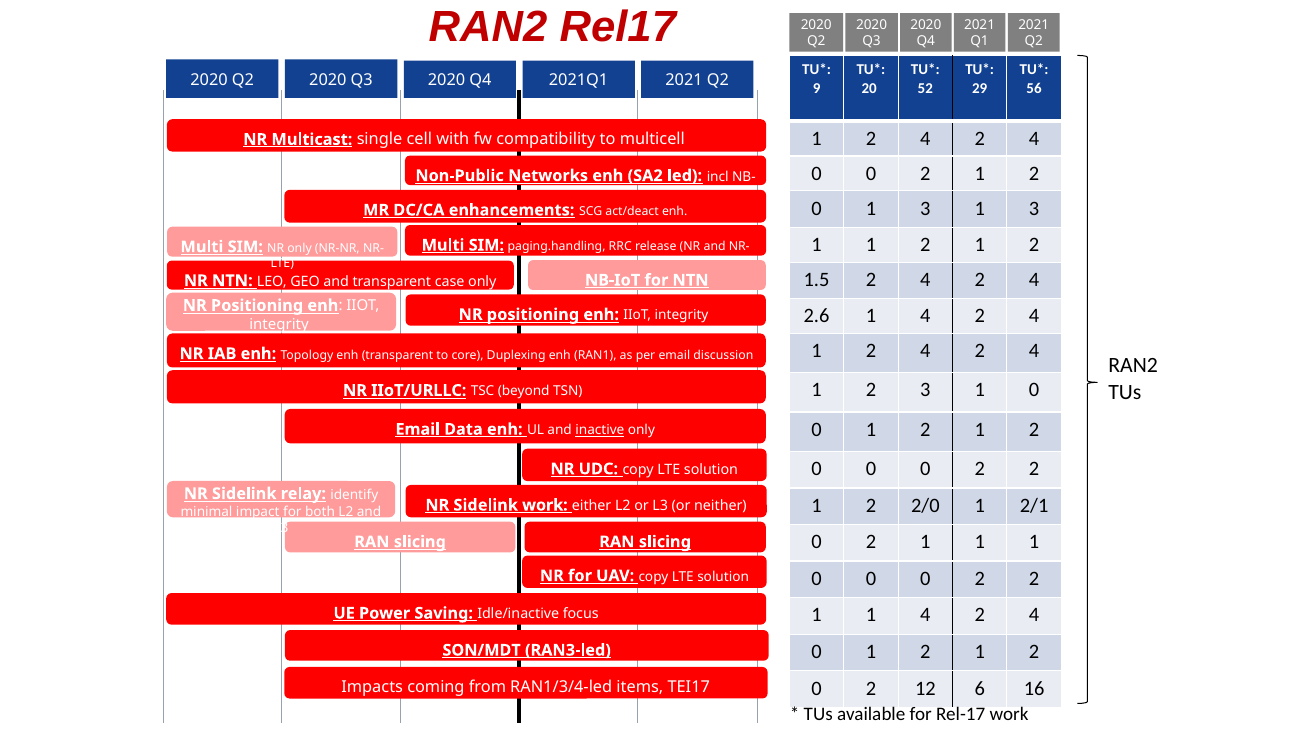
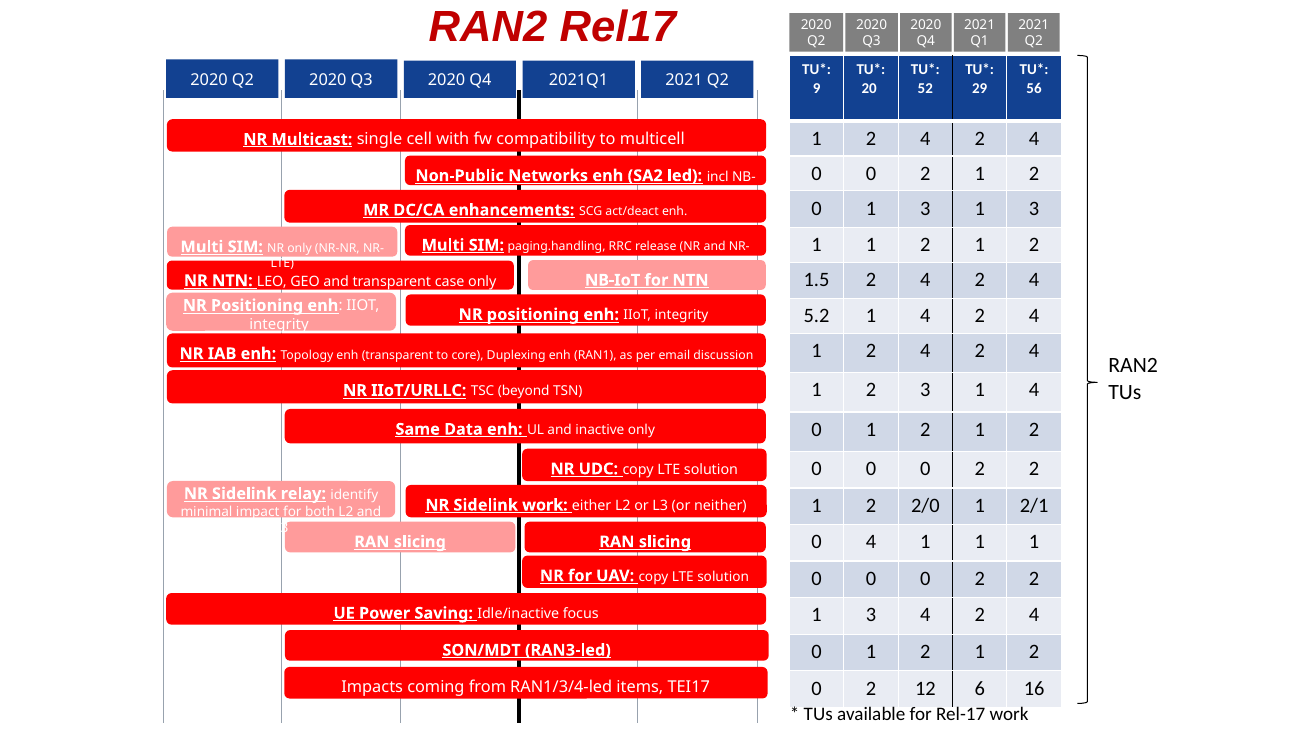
2.6: 2.6 -> 5.2 (817, 316)
3 1 0: 0 -> 4 (1034, 390)
Email: Email -> Same (418, 429)
inactive underline: present -> none (600, 430)
2: 2 -> 4 (871, 542)
1: 1 -> 3 (871, 615)
